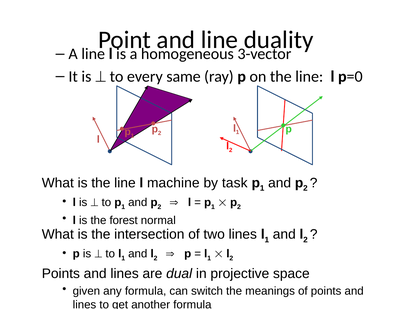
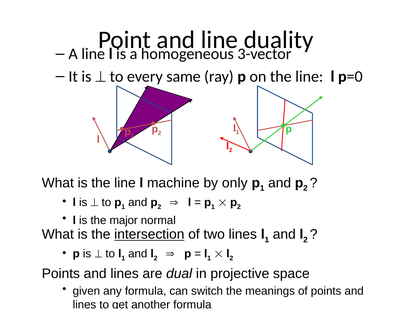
task: task -> only (235, 183)
forest: forest -> major (124, 220)
intersection underline: none -> present (149, 234)
